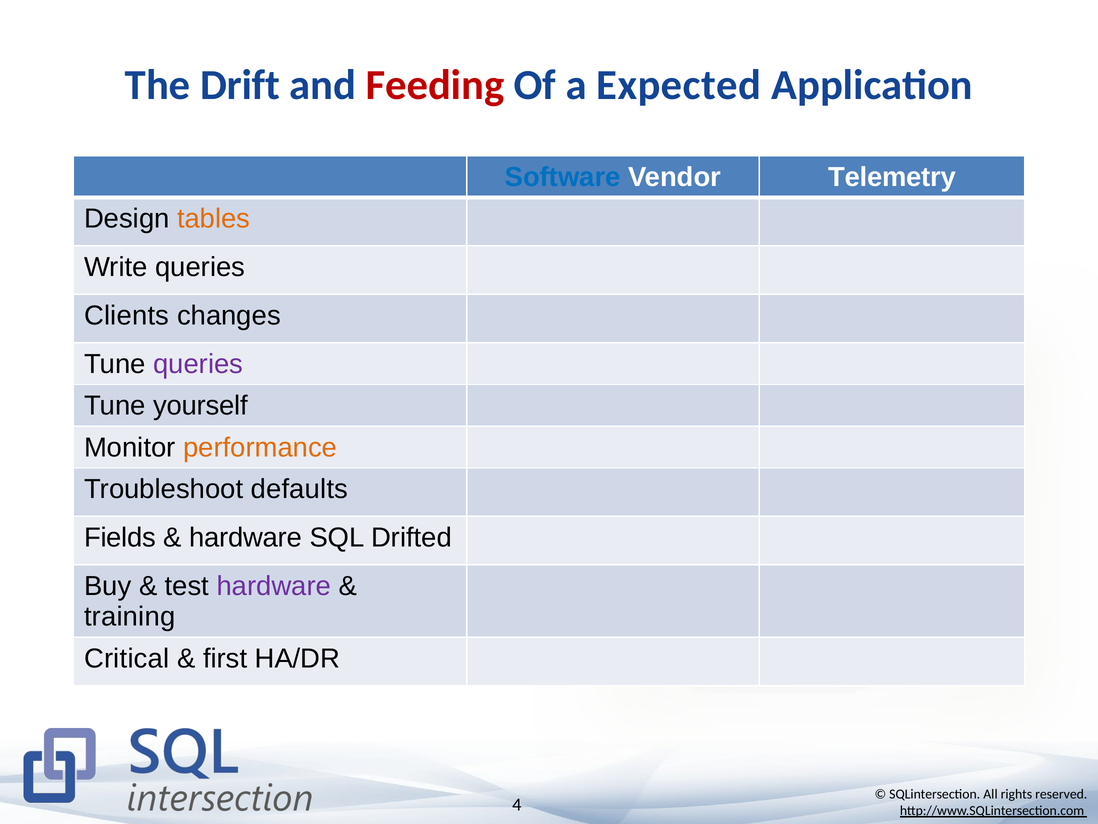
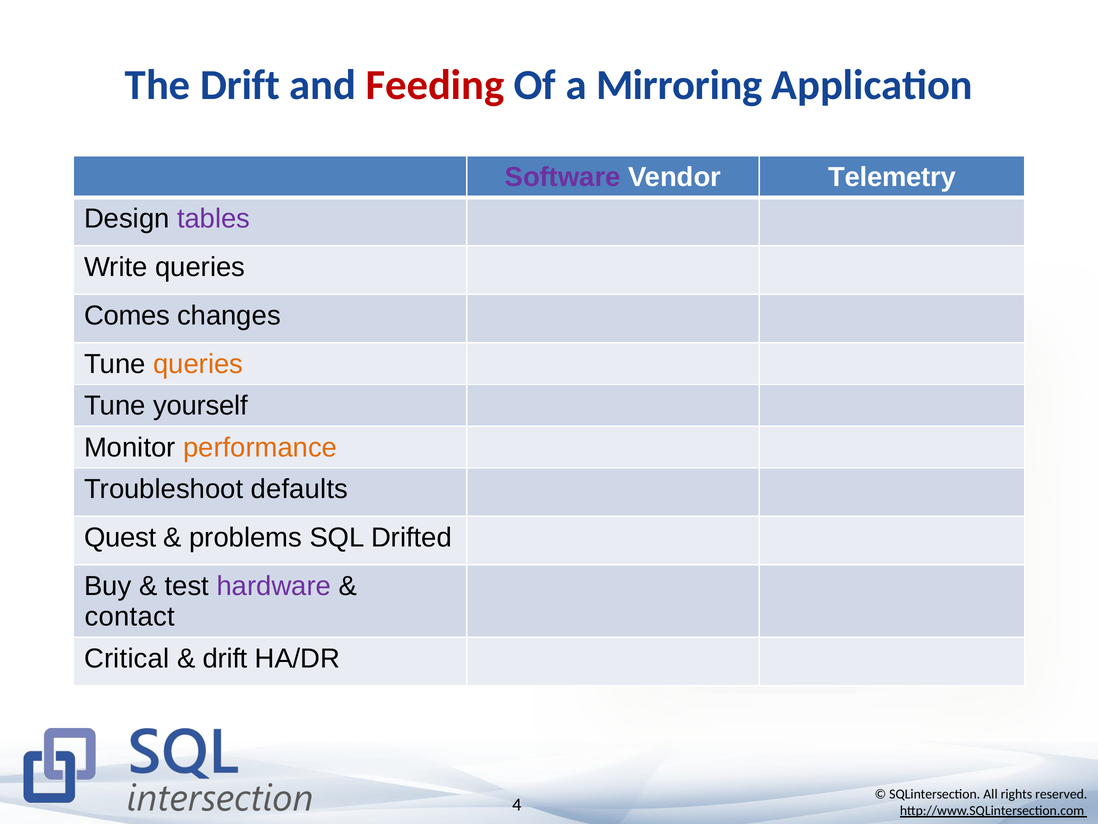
Expected: Expected -> Mirroring (679, 85)
Software colour: blue -> purple (563, 177)
tables colour: orange -> purple (214, 219)
Clients: Clients -> Comes (127, 315)
queries colour: purple -> orange (198, 364)
Fields: Fields -> Quest (120, 537)
hardware: hardware -> problems (246, 537)
training: training -> contact (130, 616)
first: first -> drift (225, 658)
